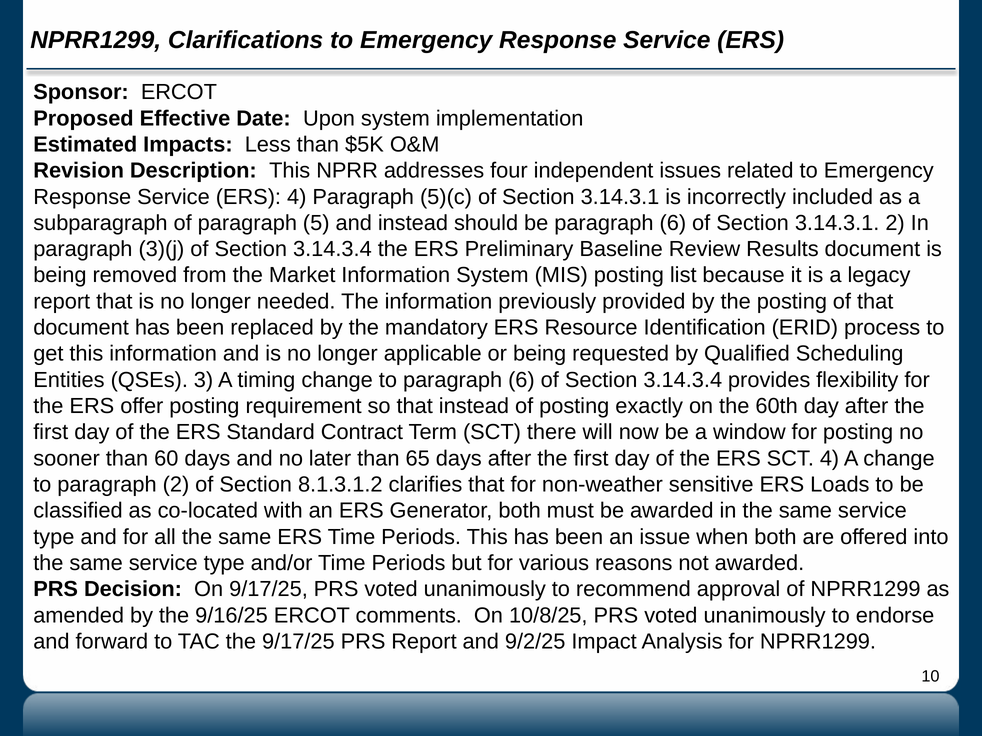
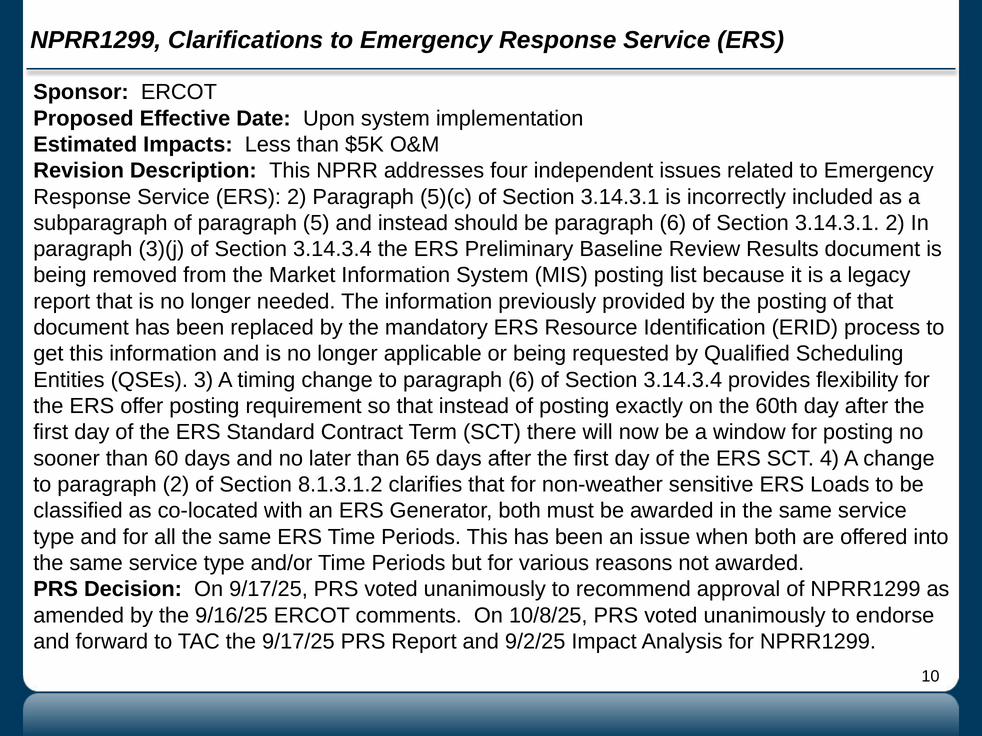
ERS 4: 4 -> 2 (297, 197)
